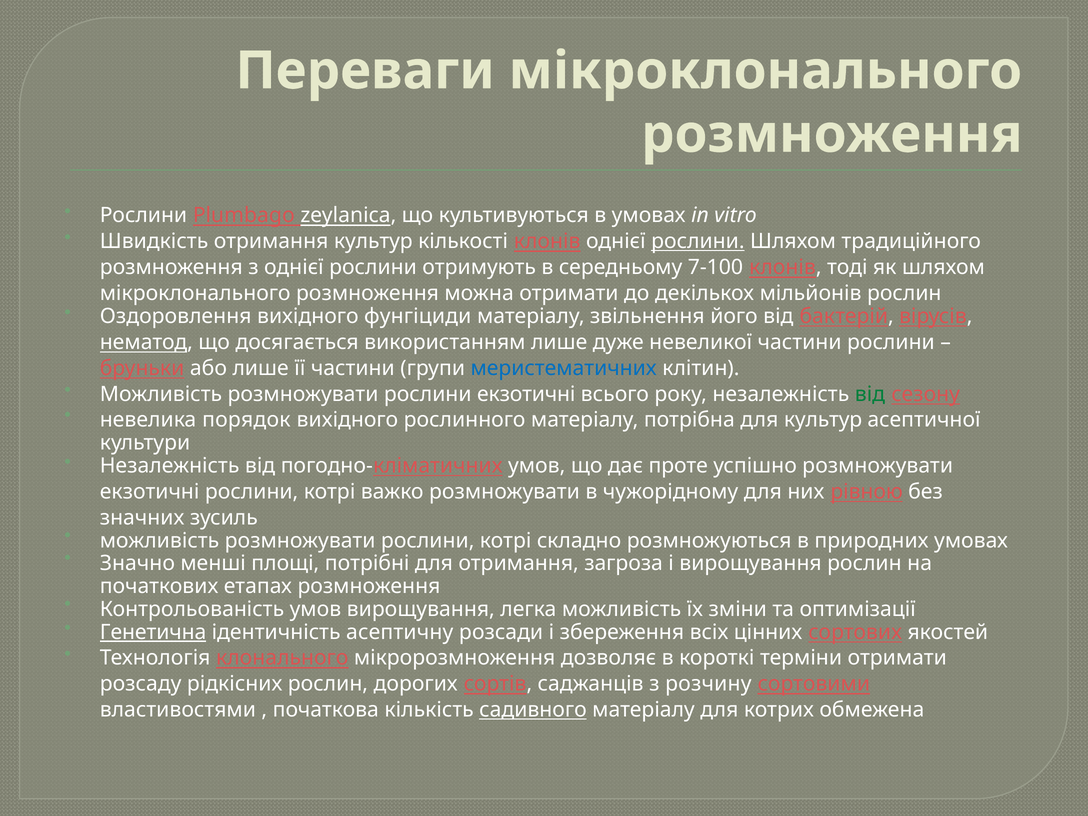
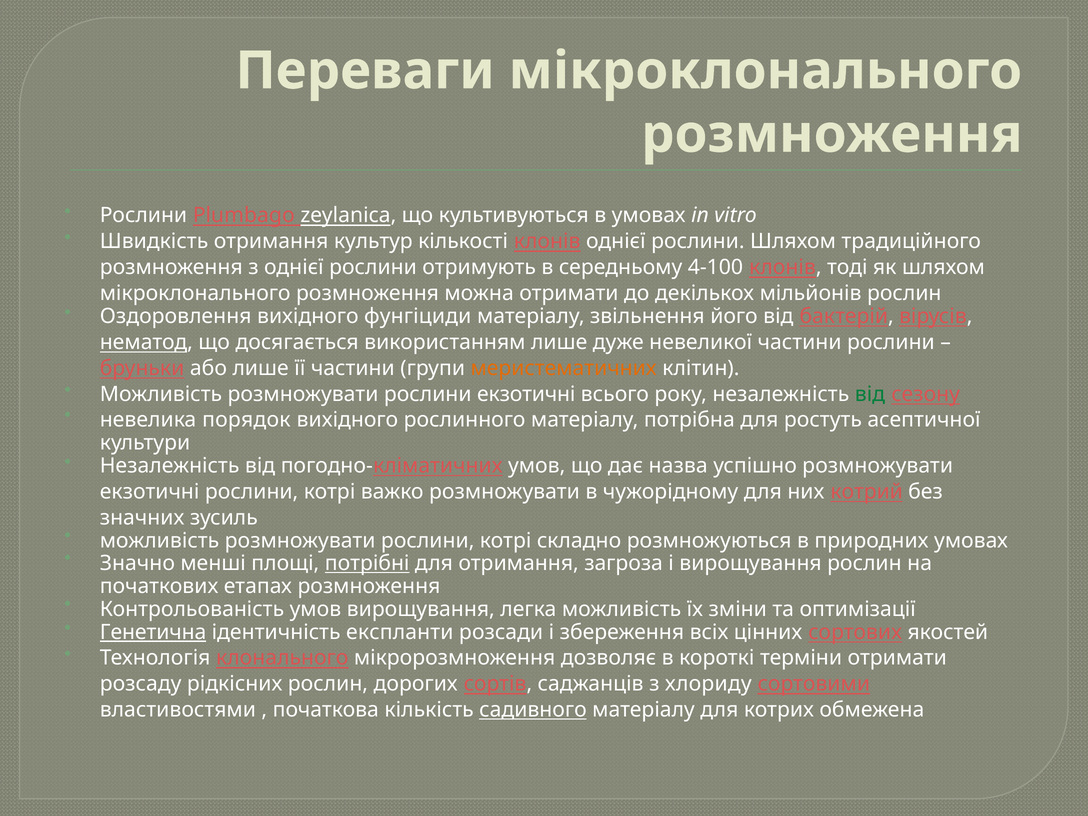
рослини underline: present -> none (698, 241)
7-100: 7-100 -> 4-100 (715, 267)
меристематичних colour: blue -> orange (564, 368)
для культур: культур -> ростуть (823, 420)
проте: проте -> назва (678, 466)
рівною: рівною -> котрий (867, 492)
потрібні underline: none -> present (367, 563)
асептичну: асептичну -> експланти (400, 632)
розчину: розчину -> хлориду (708, 684)
